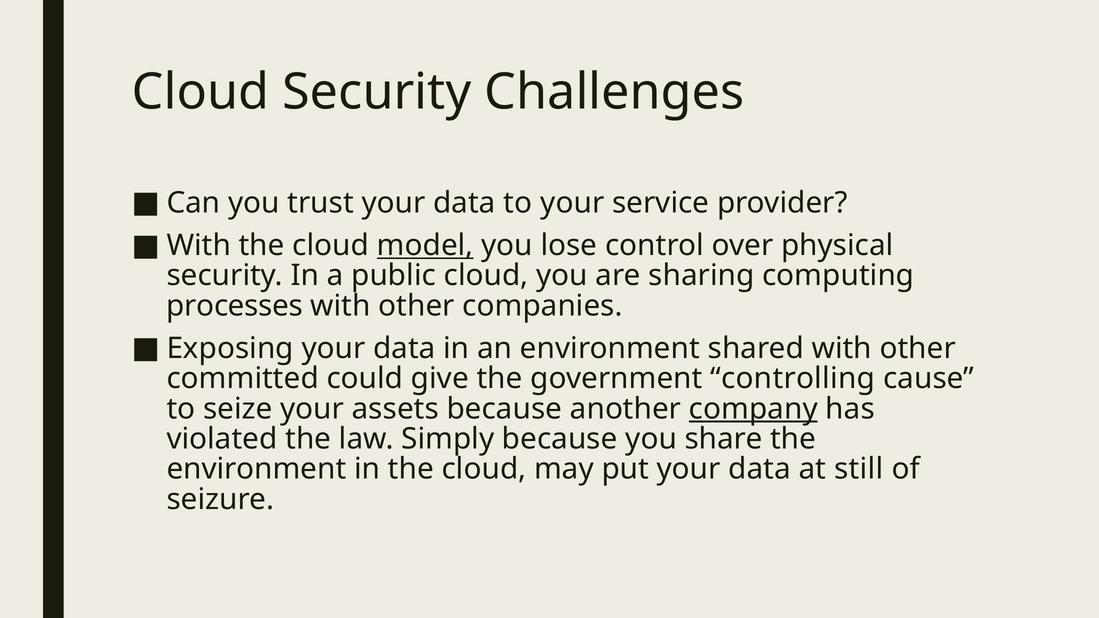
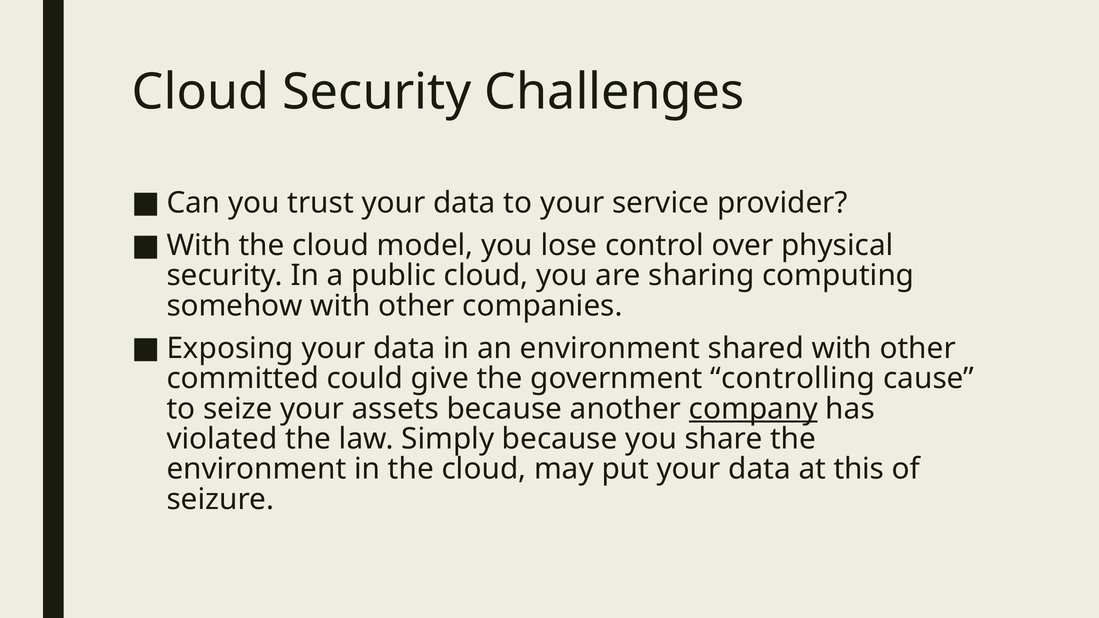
model underline: present -> none (425, 245)
processes: processes -> somehow (235, 306)
still: still -> this (859, 469)
